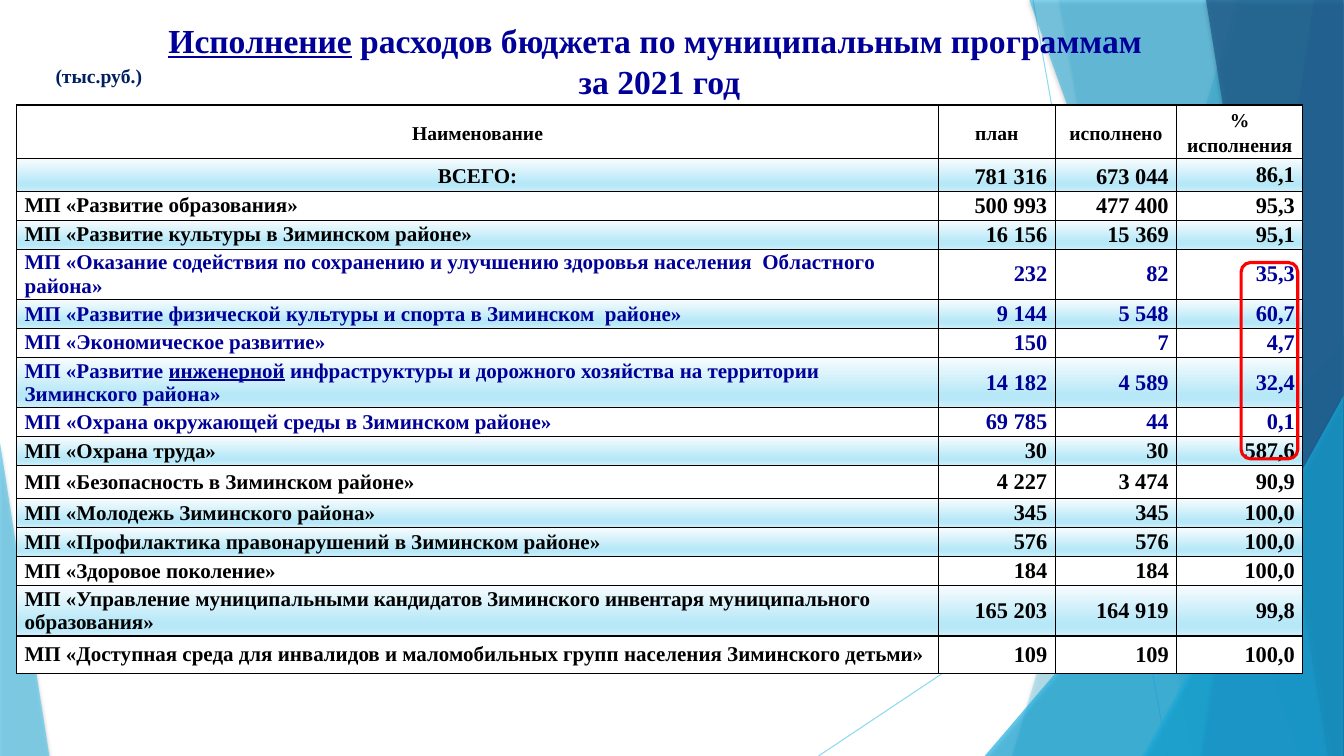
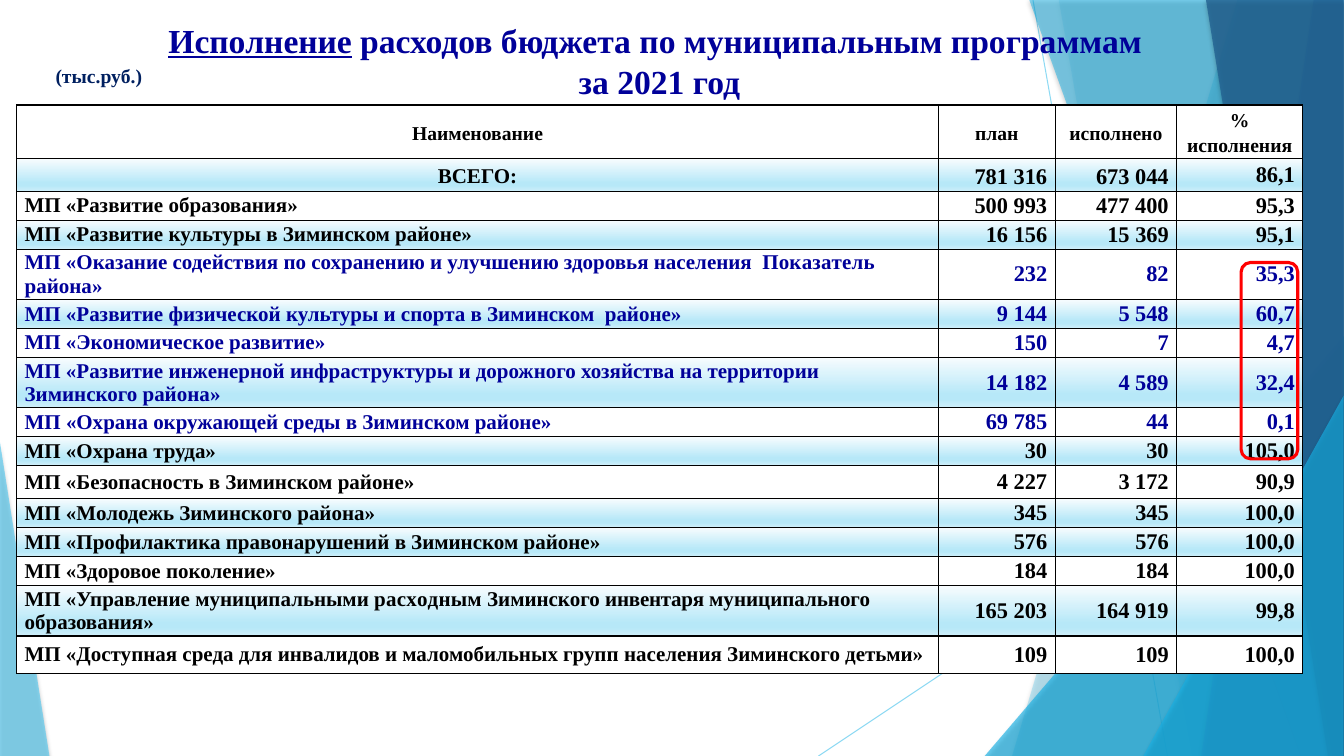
Областного: Областного -> Показатель (819, 263)
инженерной underline: present -> none (227, 371)
587,6: 587,6 -> 105,0 (1270, 451)
474: 474 -> 172 (1152, 482)
кандидатов: кандидатов -> расходным (428, 599)
